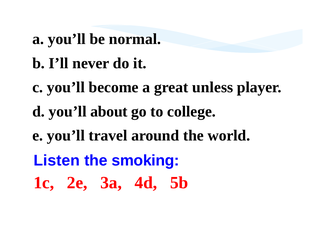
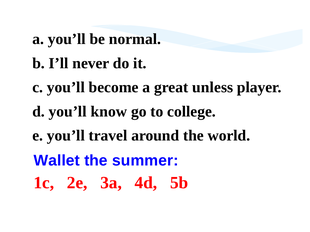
about: about -> know (109, 112)
Listen: Listen -> Wallet (57, 161)
smoking: smoking -> summer (145, 161)
